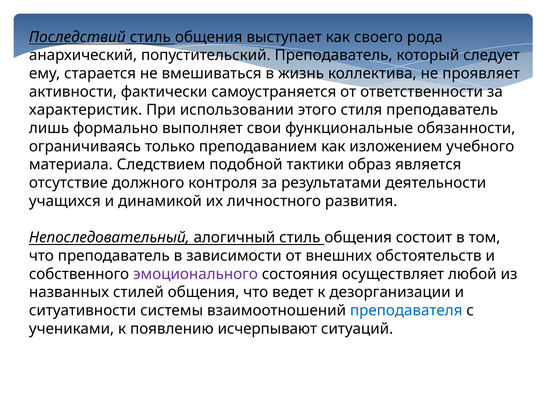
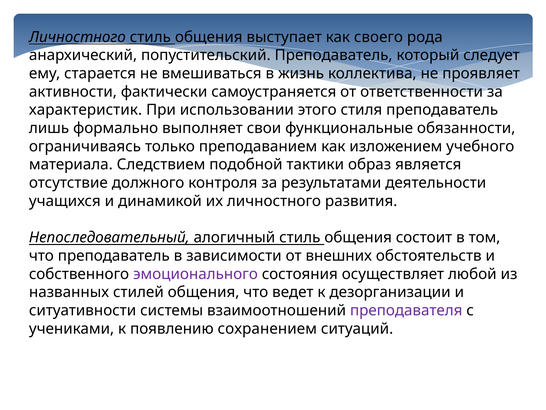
Последствий: Последствий -> Личностного (77, 37)
преподавателя colour: blue -> purple (406, 310)
исчерпывают: исчерпывают -> сохранением (267, 328)
